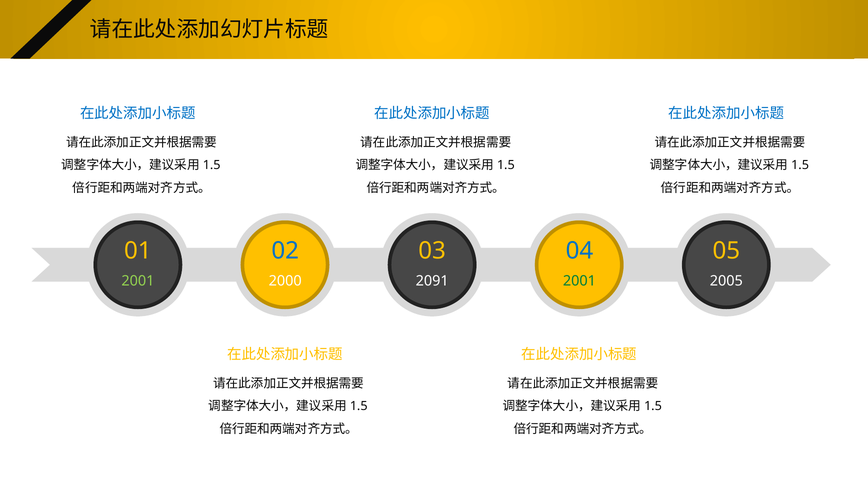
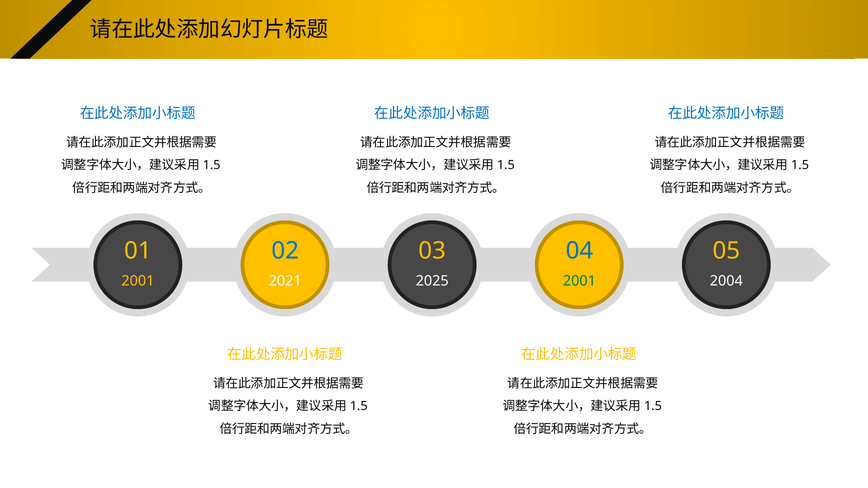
2001 colour: light green -> yellow (138, 281)
2000: 2000 -> 2021 (285, 281)
2091: 2091 -> 2025 (432, 281)
2005: 2005 -> 2004 (726, 281)
